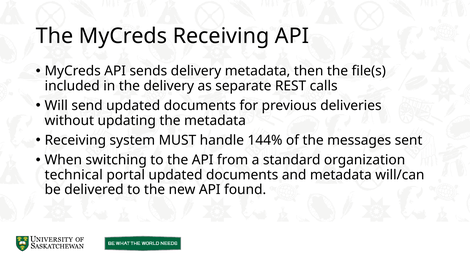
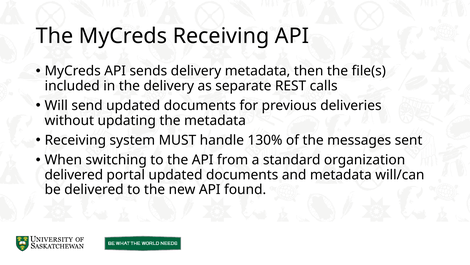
144%: 144% -> 130% (265, 140)
technical: technical -> delivered (74, 174)
